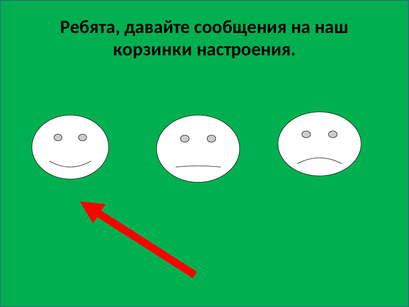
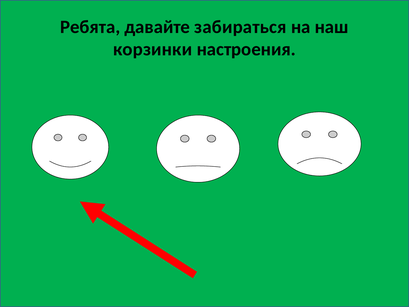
сообщения: сообщения -> забираться (240, 27)
